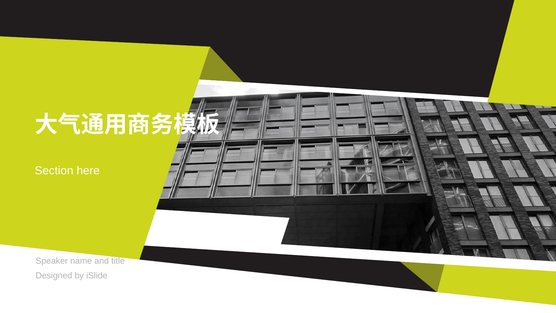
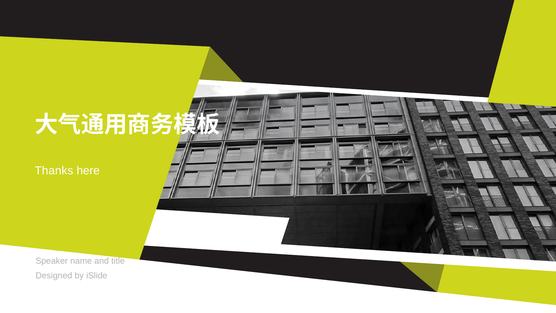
Section: Section -> Thanks (54, 170)
